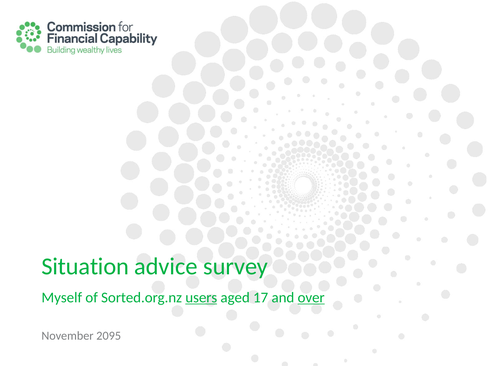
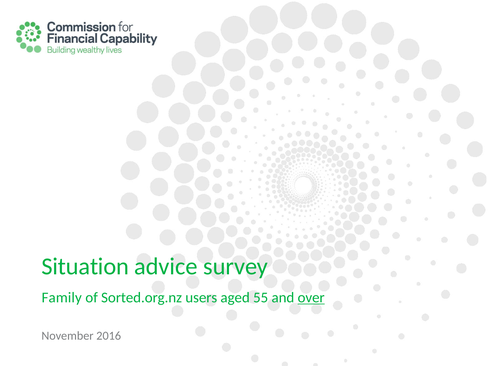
Myself: Myself -> Family (62, 298)
users underline: present -> none (201, 298)
17: 17 -> 55 (261, 298)
2095: 2095 -> 2016 (109, 336)
